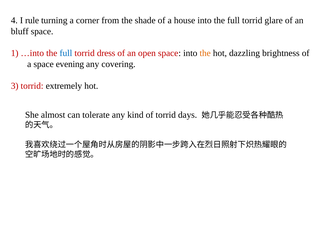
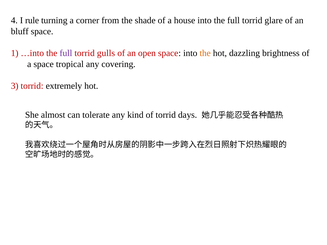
full colour: blue -> purple (66, 53)
dress: dress -> gulls (106, 53)
evening: evening -> tropical (70, 64)
